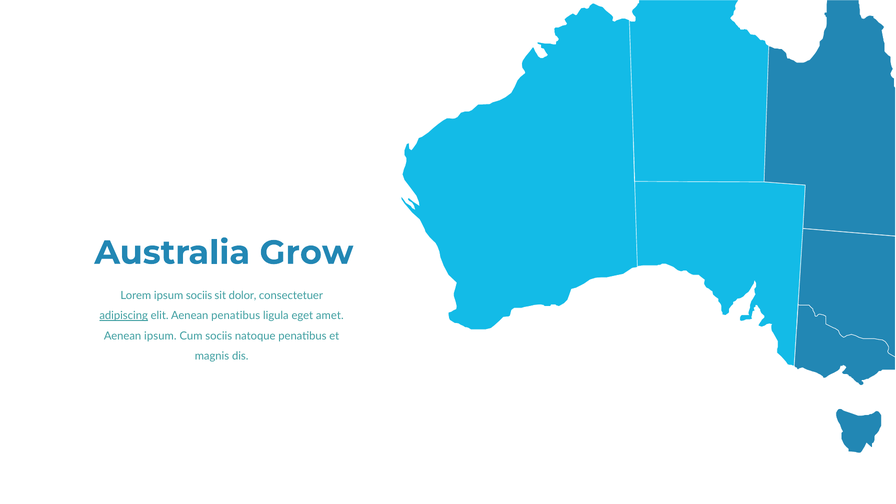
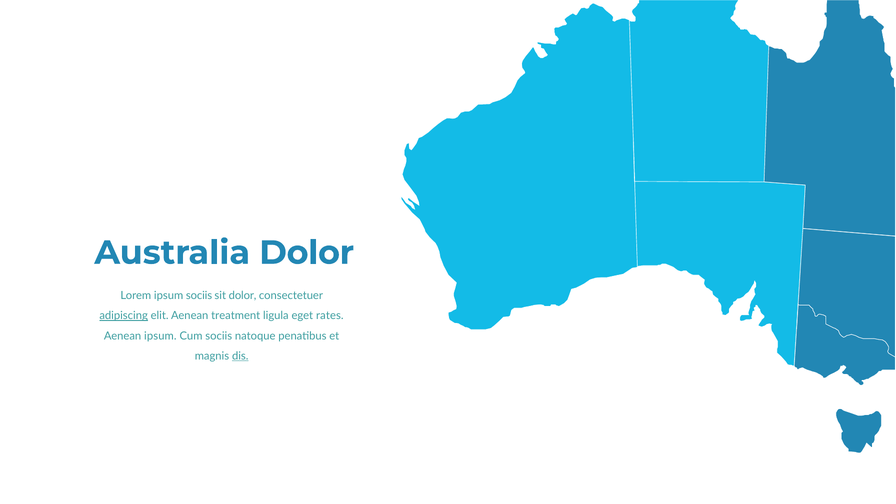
Australia Grow: Grow -> Dolor (307, 253)
Aenean penatibus: penatibus -> treatment (236, 316)
amet: amet -> rates (330, 316)
dis underline: none -> present (240, 356)
